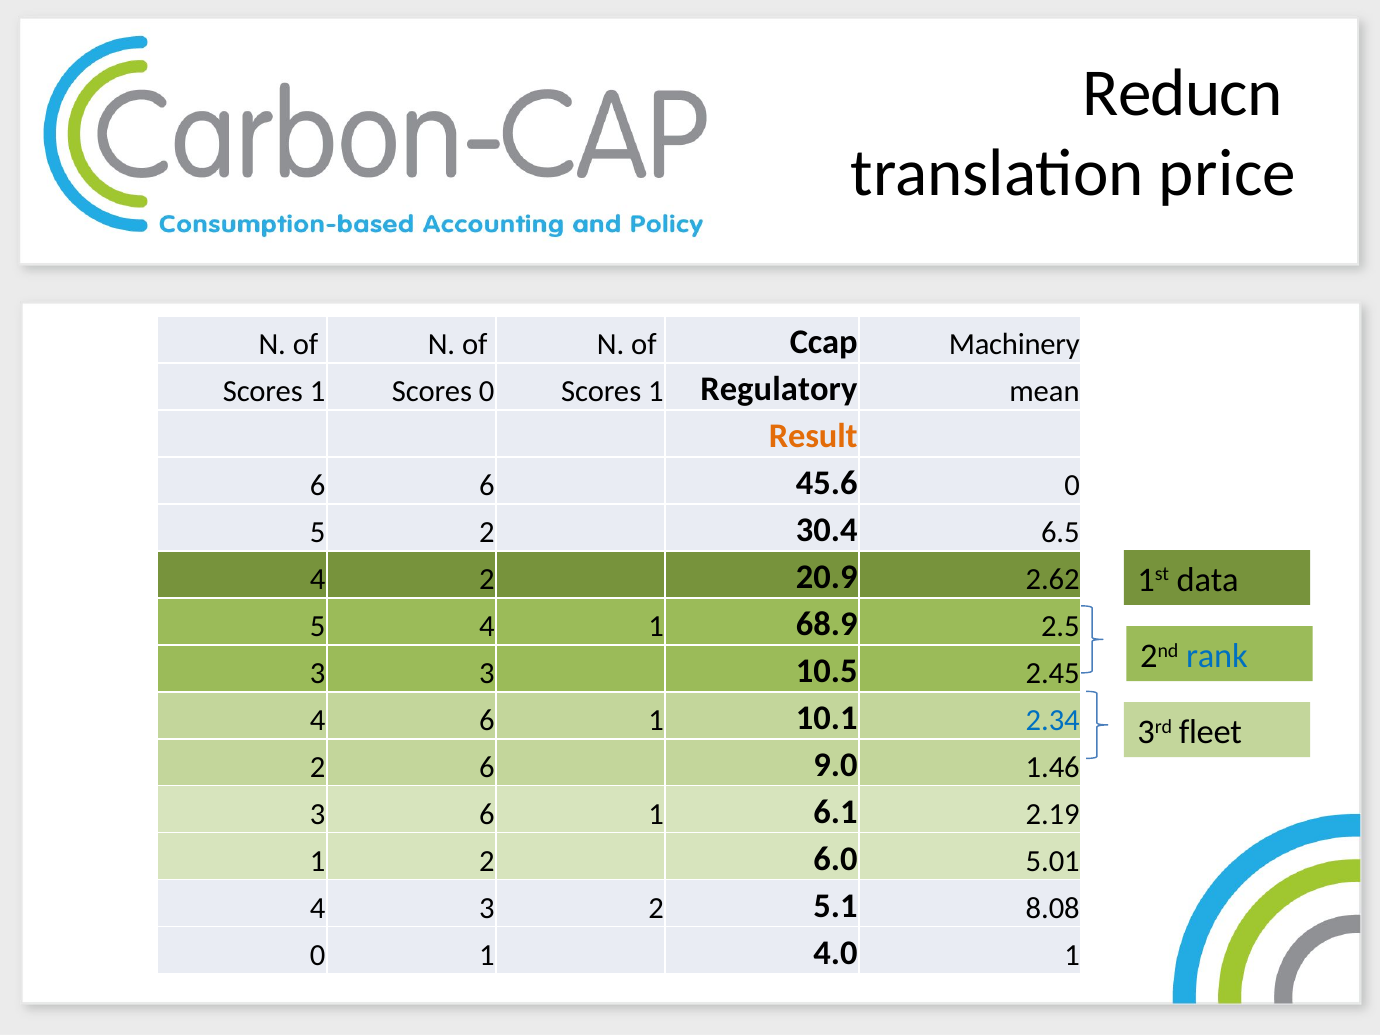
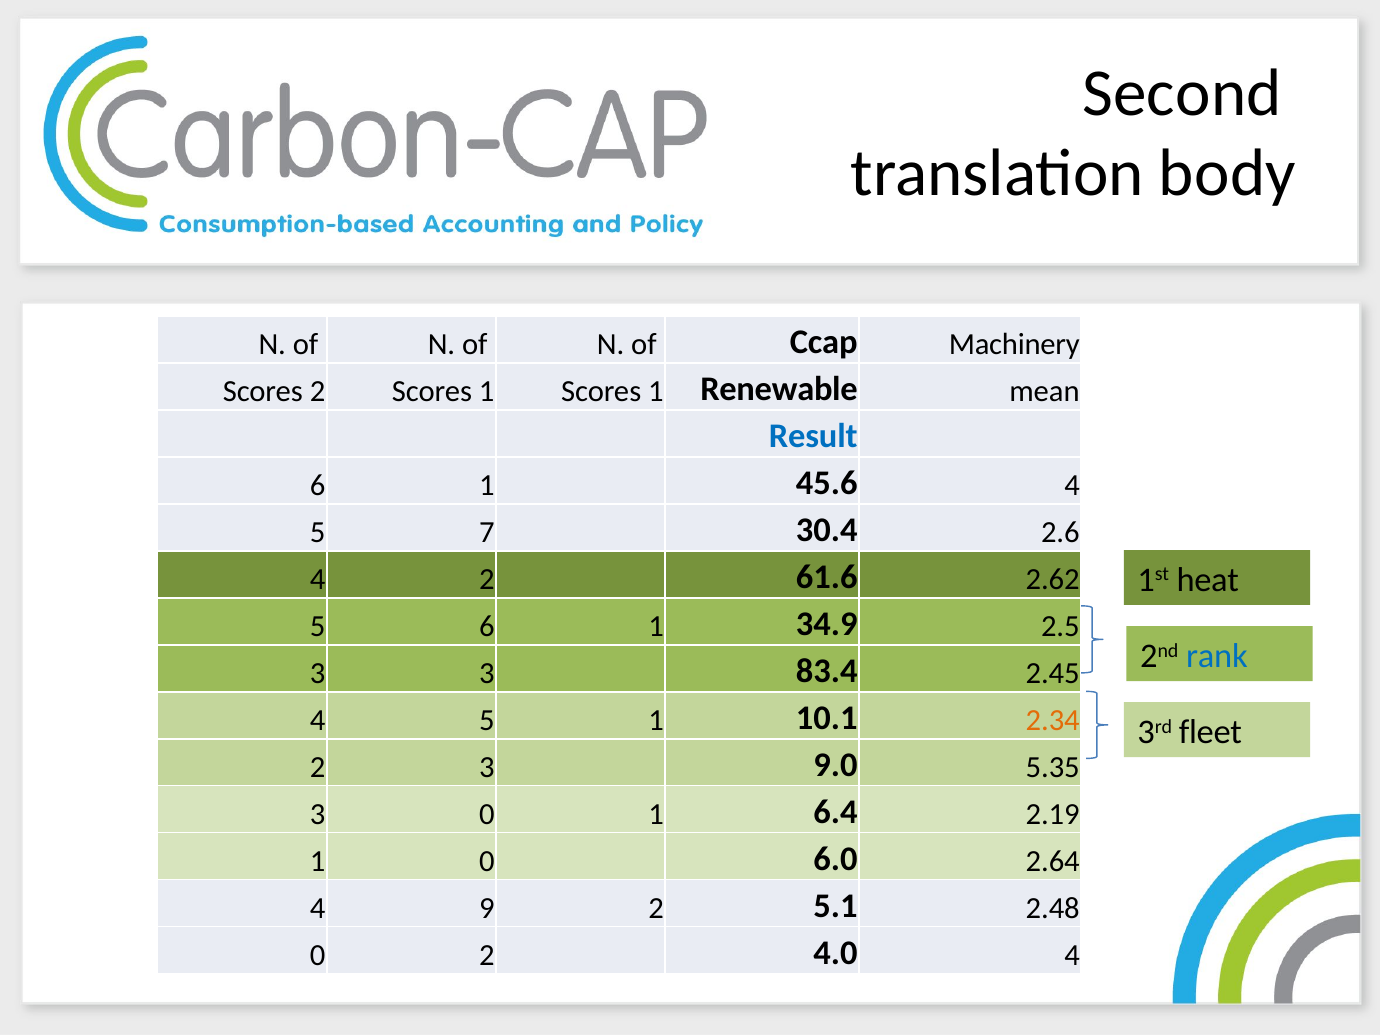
Reducn: Reducn -> Second (1182, 93)
price: price -> body (1228, 174)
1: 1 -> 2 (318, 392)
0: 0 -> 1 (487, 392)
Regulatory: Regulatory -> Renewable (779, 390)
Result colour: orange -> blue (813, 436)
6: 6 -> 1 (487, 486)
45.6 0: 0 -> 4 (1072, 486)
5 2: 2 -> 7 (487, 533)
6.5: 6.5 -> 2.6 (1060, 533)
data: data -> heat (1208, 580)
20.9: 20.9 -> 61.6 (827, 577)
5 4: 4 -> 6 (487, 626)
68.9: 68.9 -> 34.9 (827, 624)
10.5: 10.5 -> 83.4 (827, 671)
6: 6 -> 5 (487, 720)
2.34 colour: blue -> orange (1053, 720)
2 6: 6 -> 3 (487, 767)
1.46: 1.46 -> 5.35 (1053, 767)
3 6: 6 -> 0 (487, 814)
6.1: 6.1 -> 6.4 (835, 812)
1 2: 2 -> 0 (487, 861)
5.01: 5.01 -> 2.64 (1053, 861)
4 3: 3 -> 9 (487, 908)
8.08: 8.08 -> 2.48 (1053, 908)
0 1: 1 -> 2 (487, 955)
4.0 1: 1 -> 4 (1072, 955)
